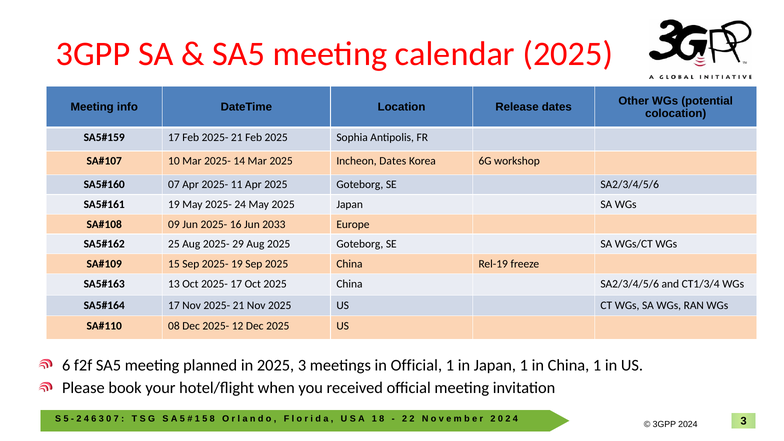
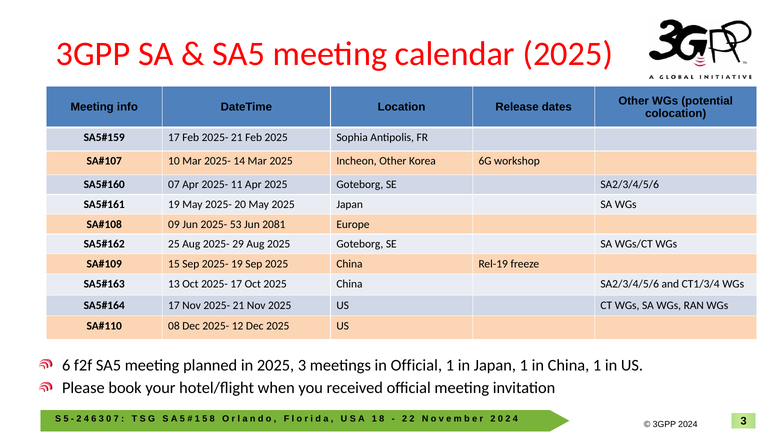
Incheon Dates: Dates -> Other (393, 161)
24: 24 -> 20 (240, 204)
16: 16 -> 53 (236, 224)
2033: 2033 -> 2081 (274, 224)
